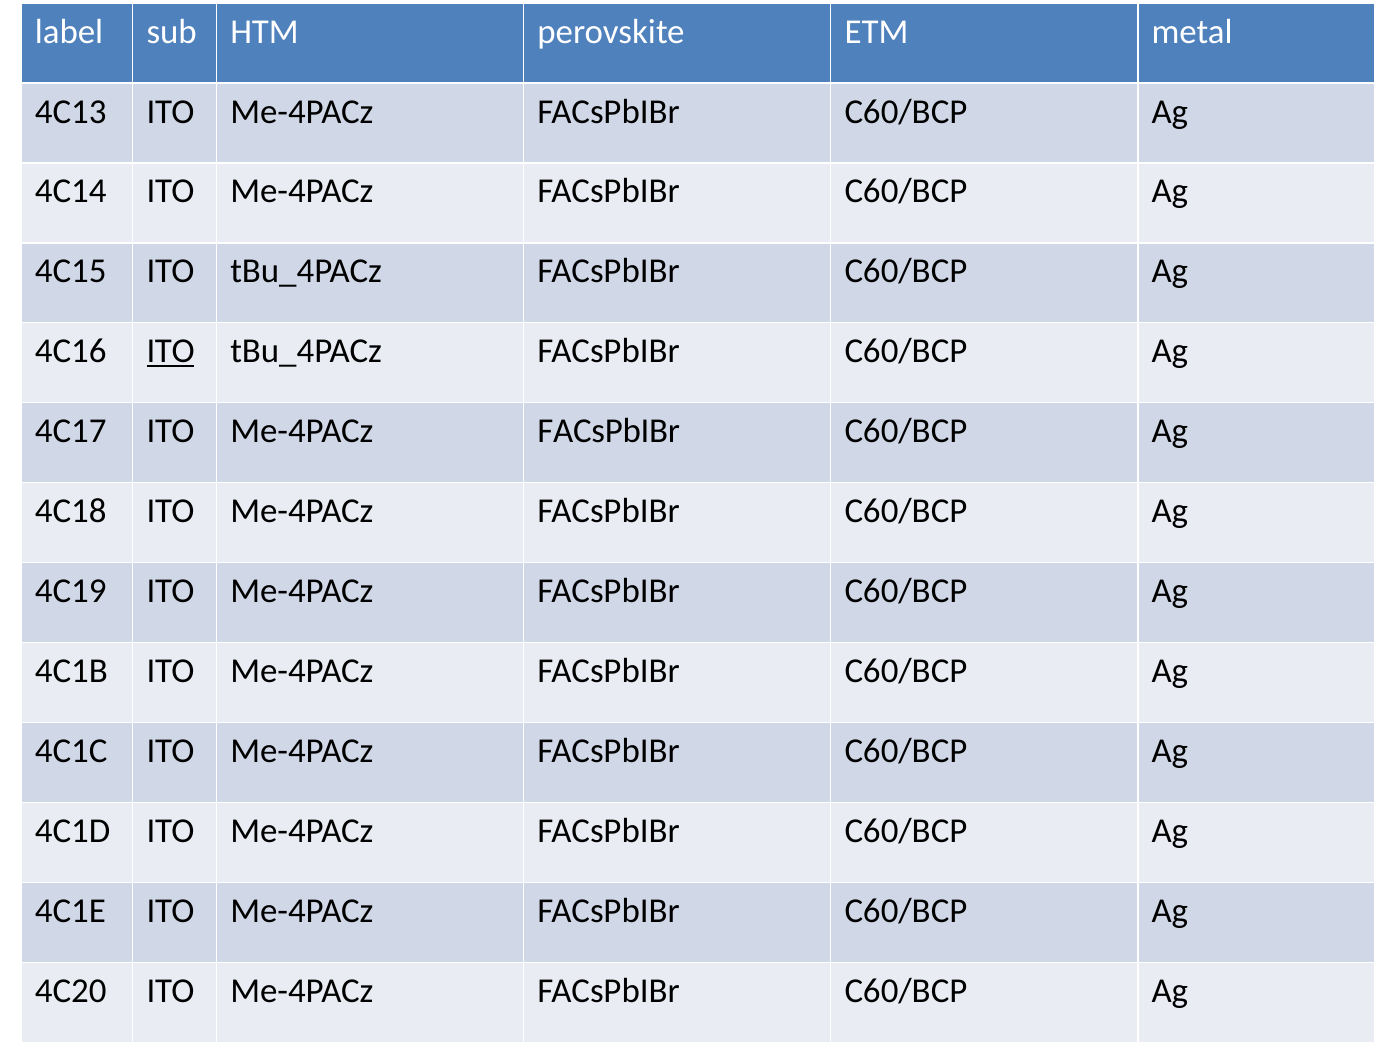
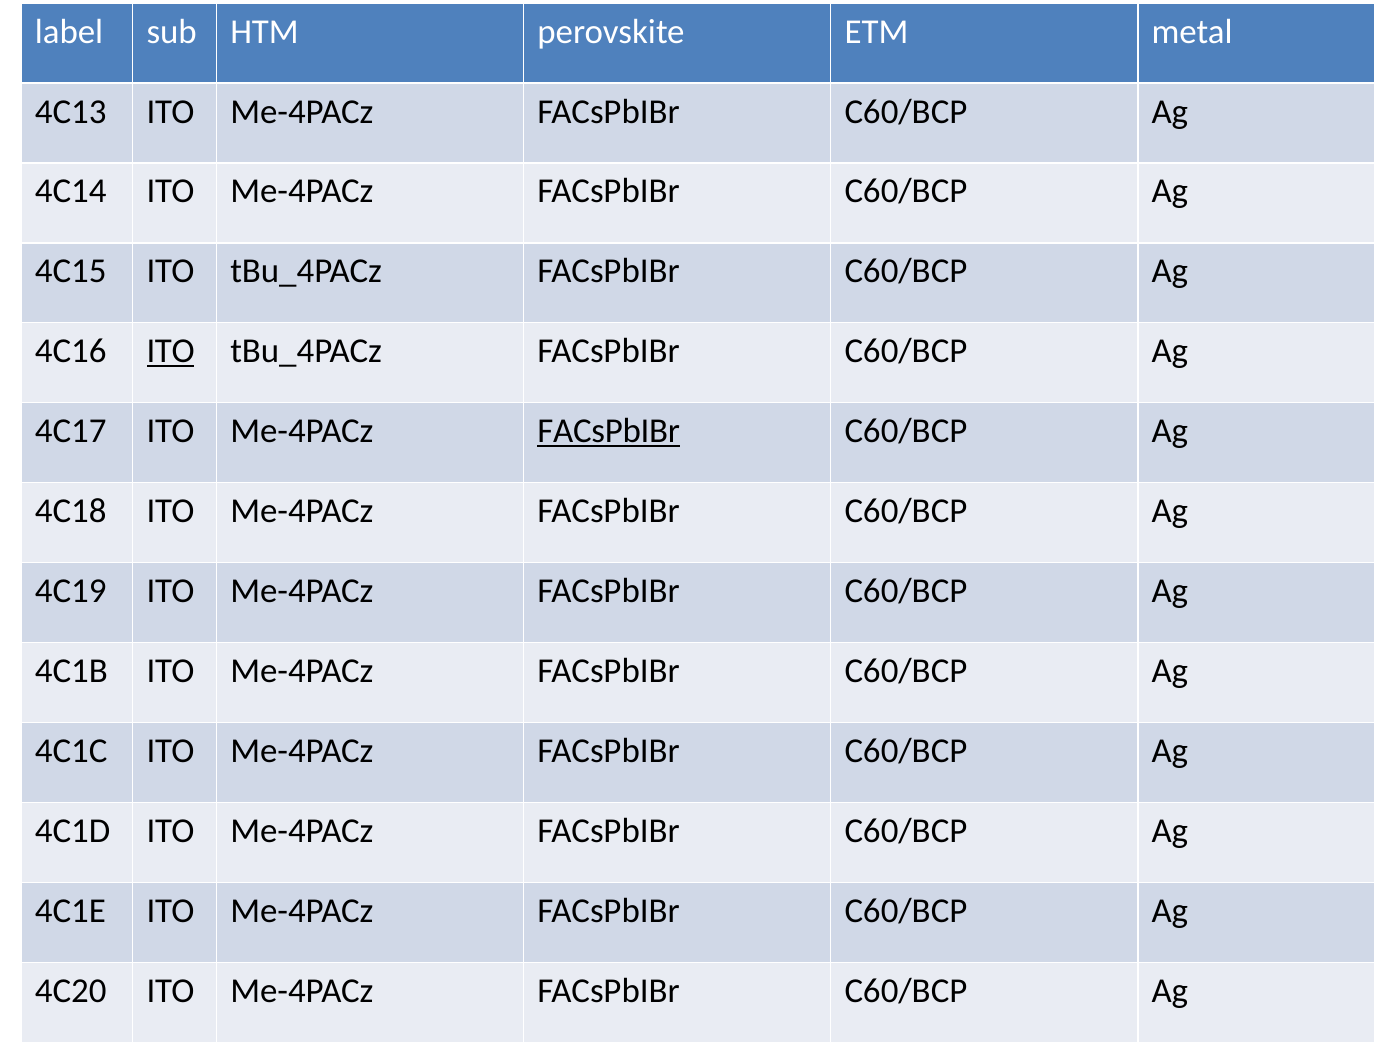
FACsPbIBr underline: none -> present (609, 431)
